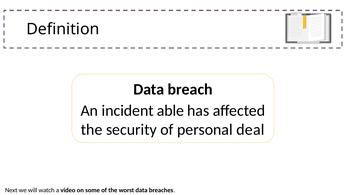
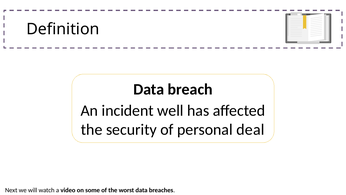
able: able -> well (170, 110)
